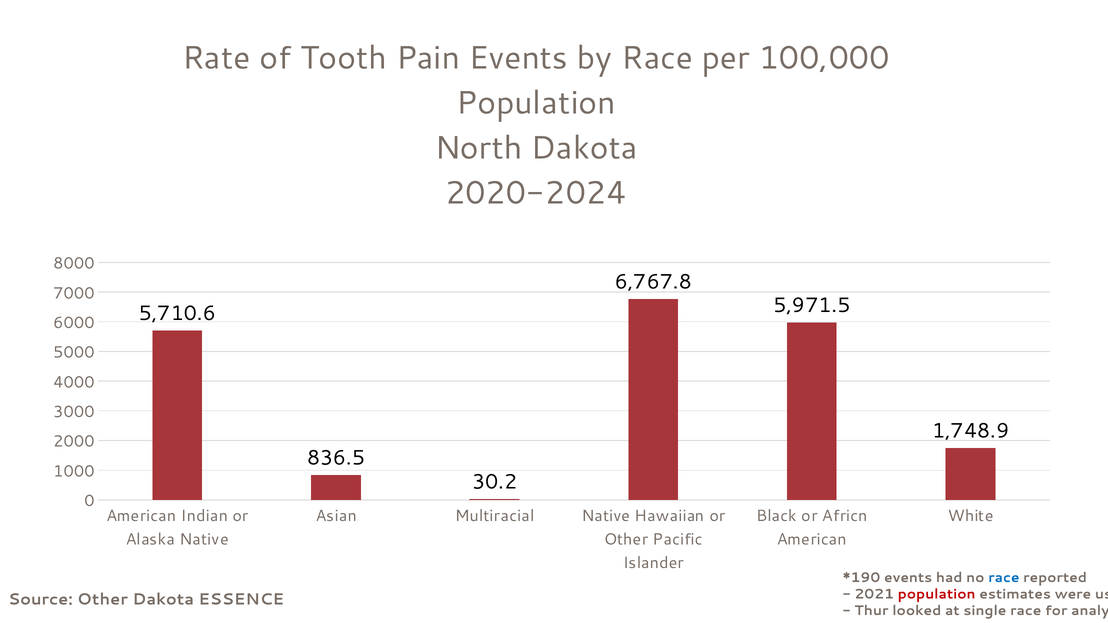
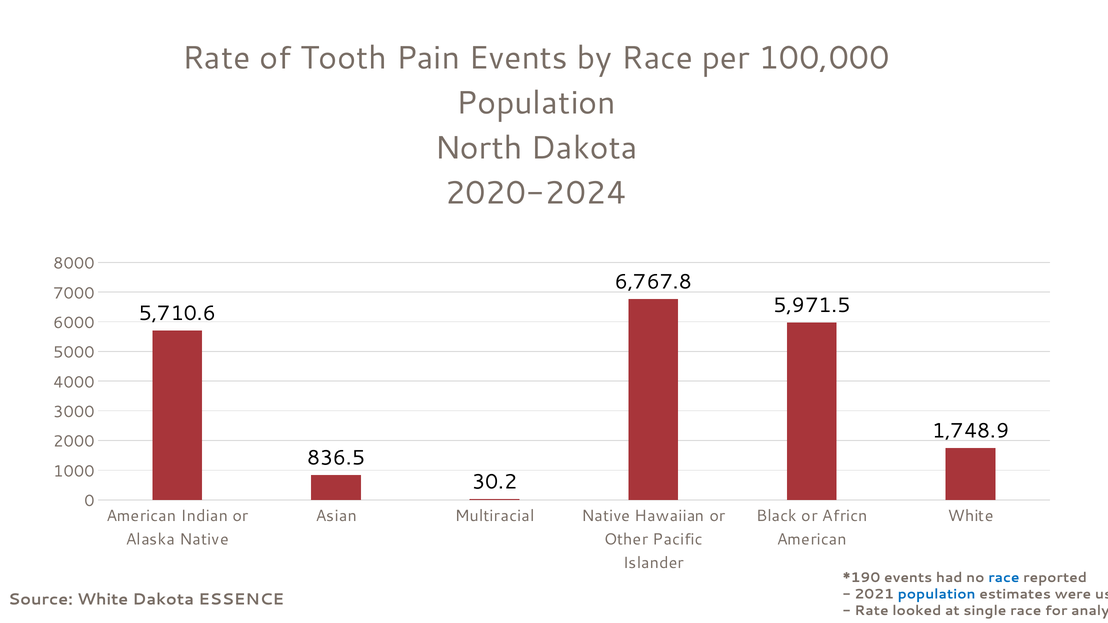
population colour: red -> blue (937, 594)
Source Other: Other -> White (103, 600)
Thur: Thur -> Rate (872, 611)
